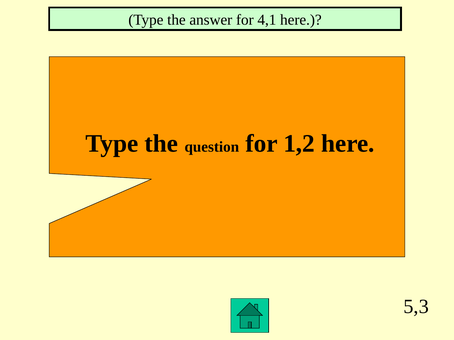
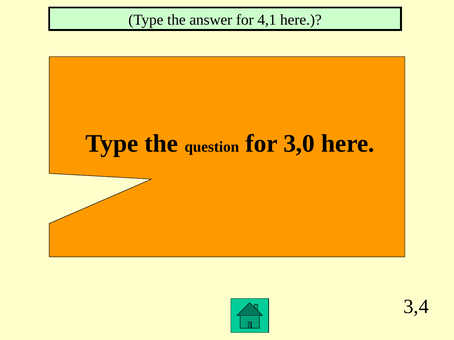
1,2: 1,2 -> 3,0 (299, 144)
5,3: 5,3 -> 3,4 (416, 307)
